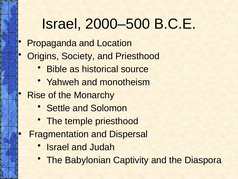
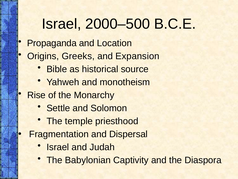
Society: Society -> Greeks (78, 56)
and Priesthood: Priesthood -> Expansion (137, 56)
